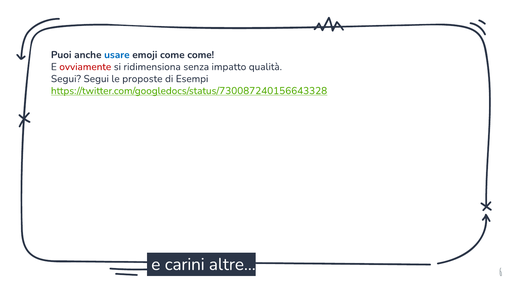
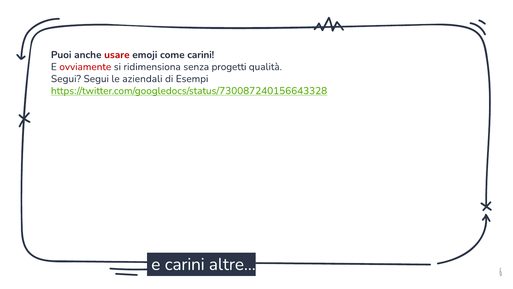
usare colour: blue -> red (117, 55)
come come: come -> carini (201, 55)
impatto: impatto -> progetti (229, 67)
proposte: proposte -> aziendali (142, 79)
